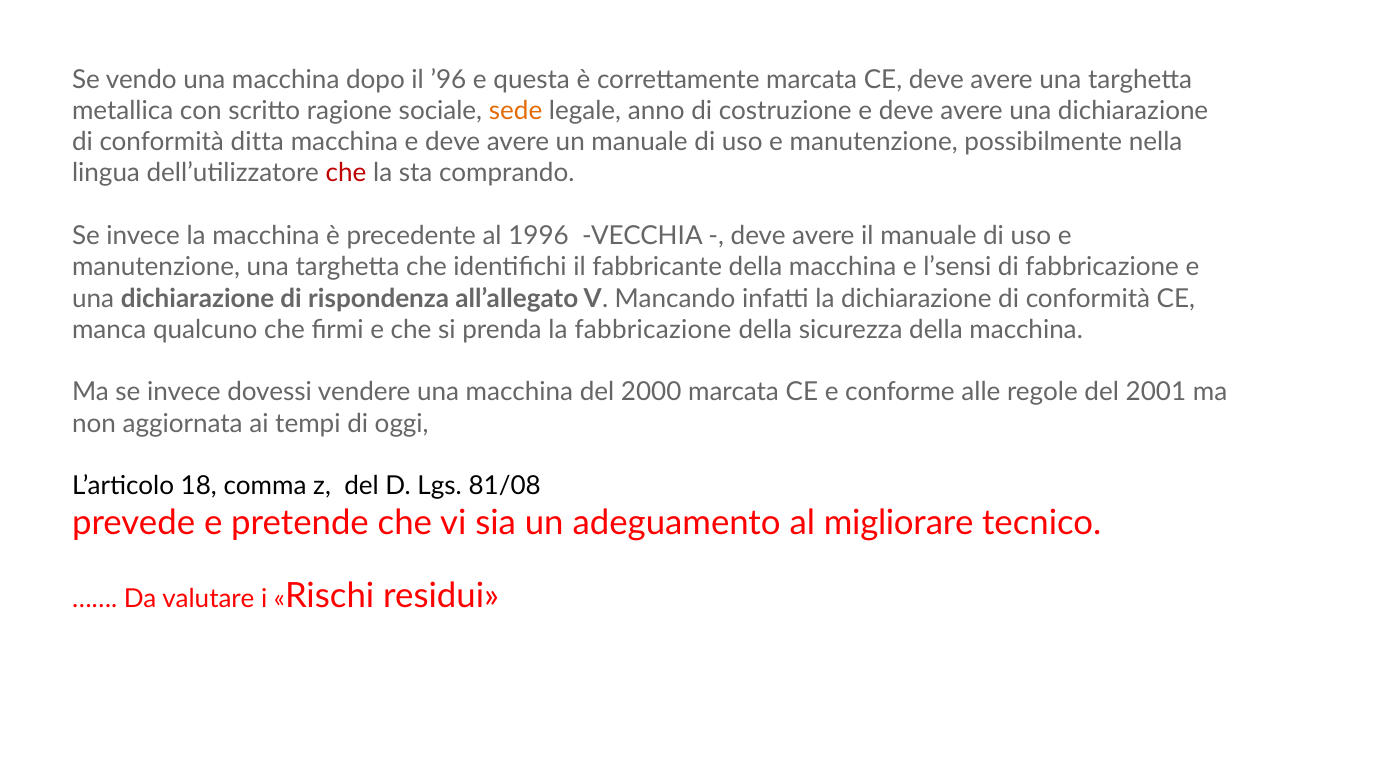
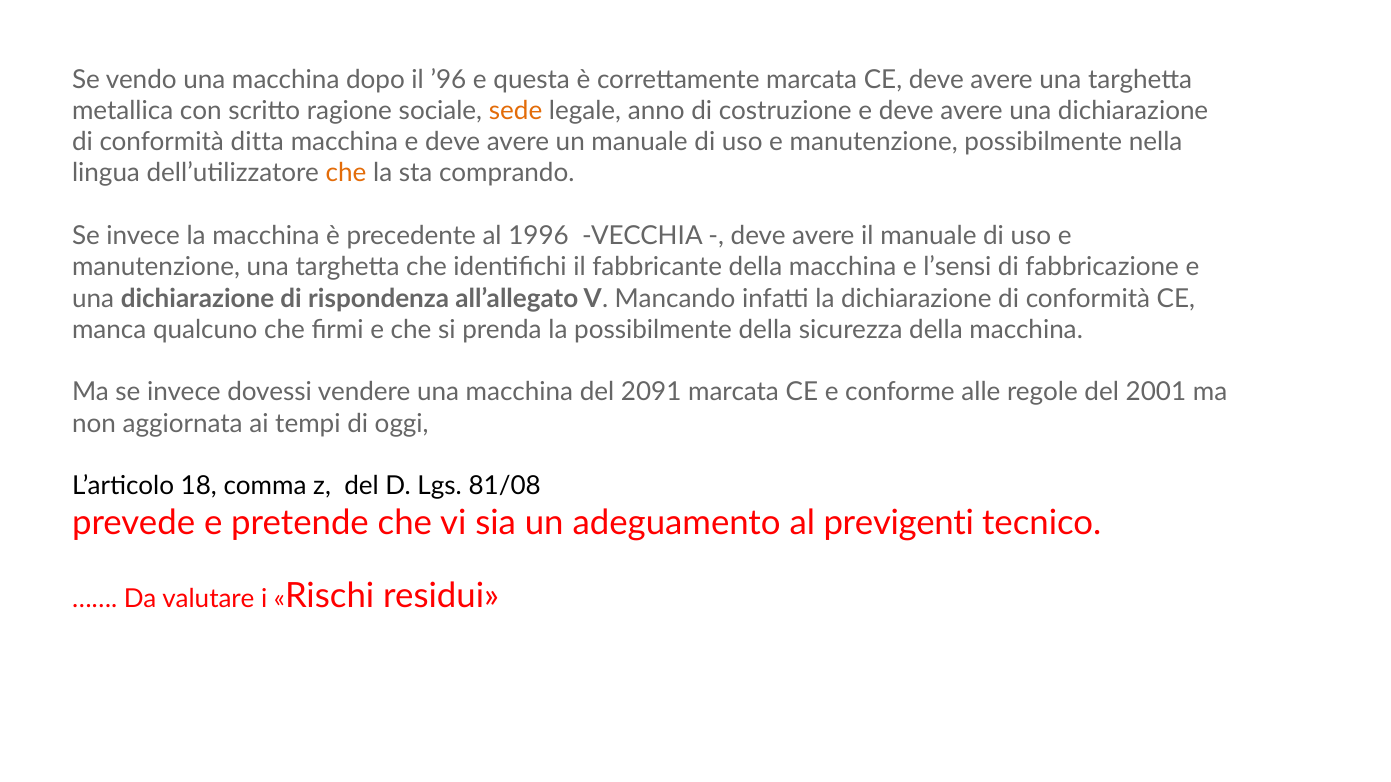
che colour: red -> orange (346, 173)
la fabbricazione: fabbricazione -> possibilmente (653, 330)
2000: 2000 -> 2091 (651, 393)
migliorare: migliorare -> previgenti (899, 524)
